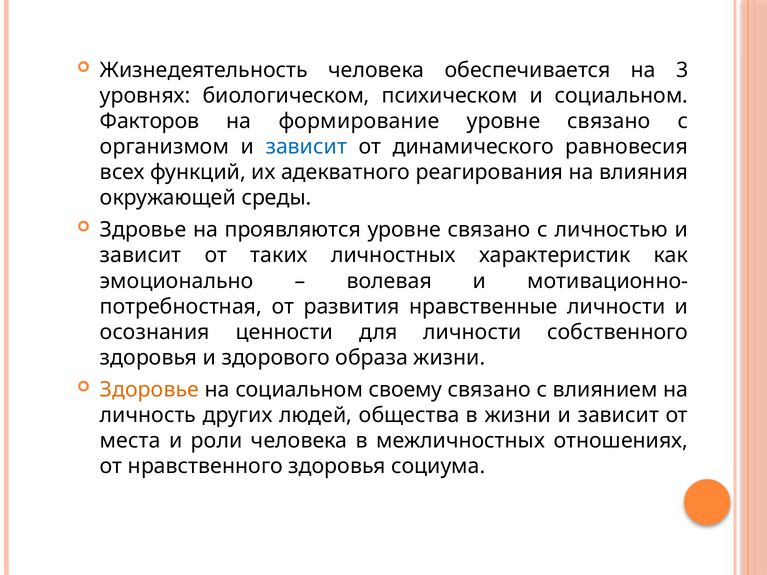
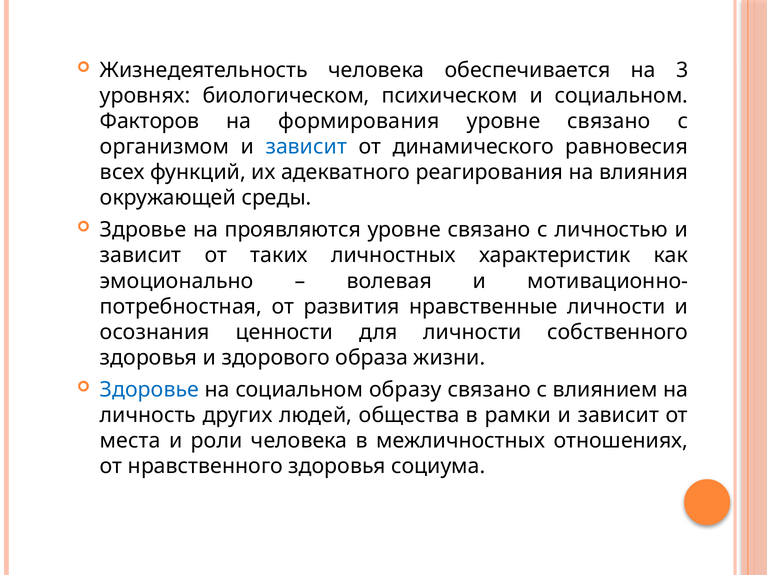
формирование: формирование -> формирования (359, 121)
Здоровье colour: orange -> blue (149, 390)
своему: своему -> образу (405, 390)
в жизни: жизни -> рамки (518, 415)
